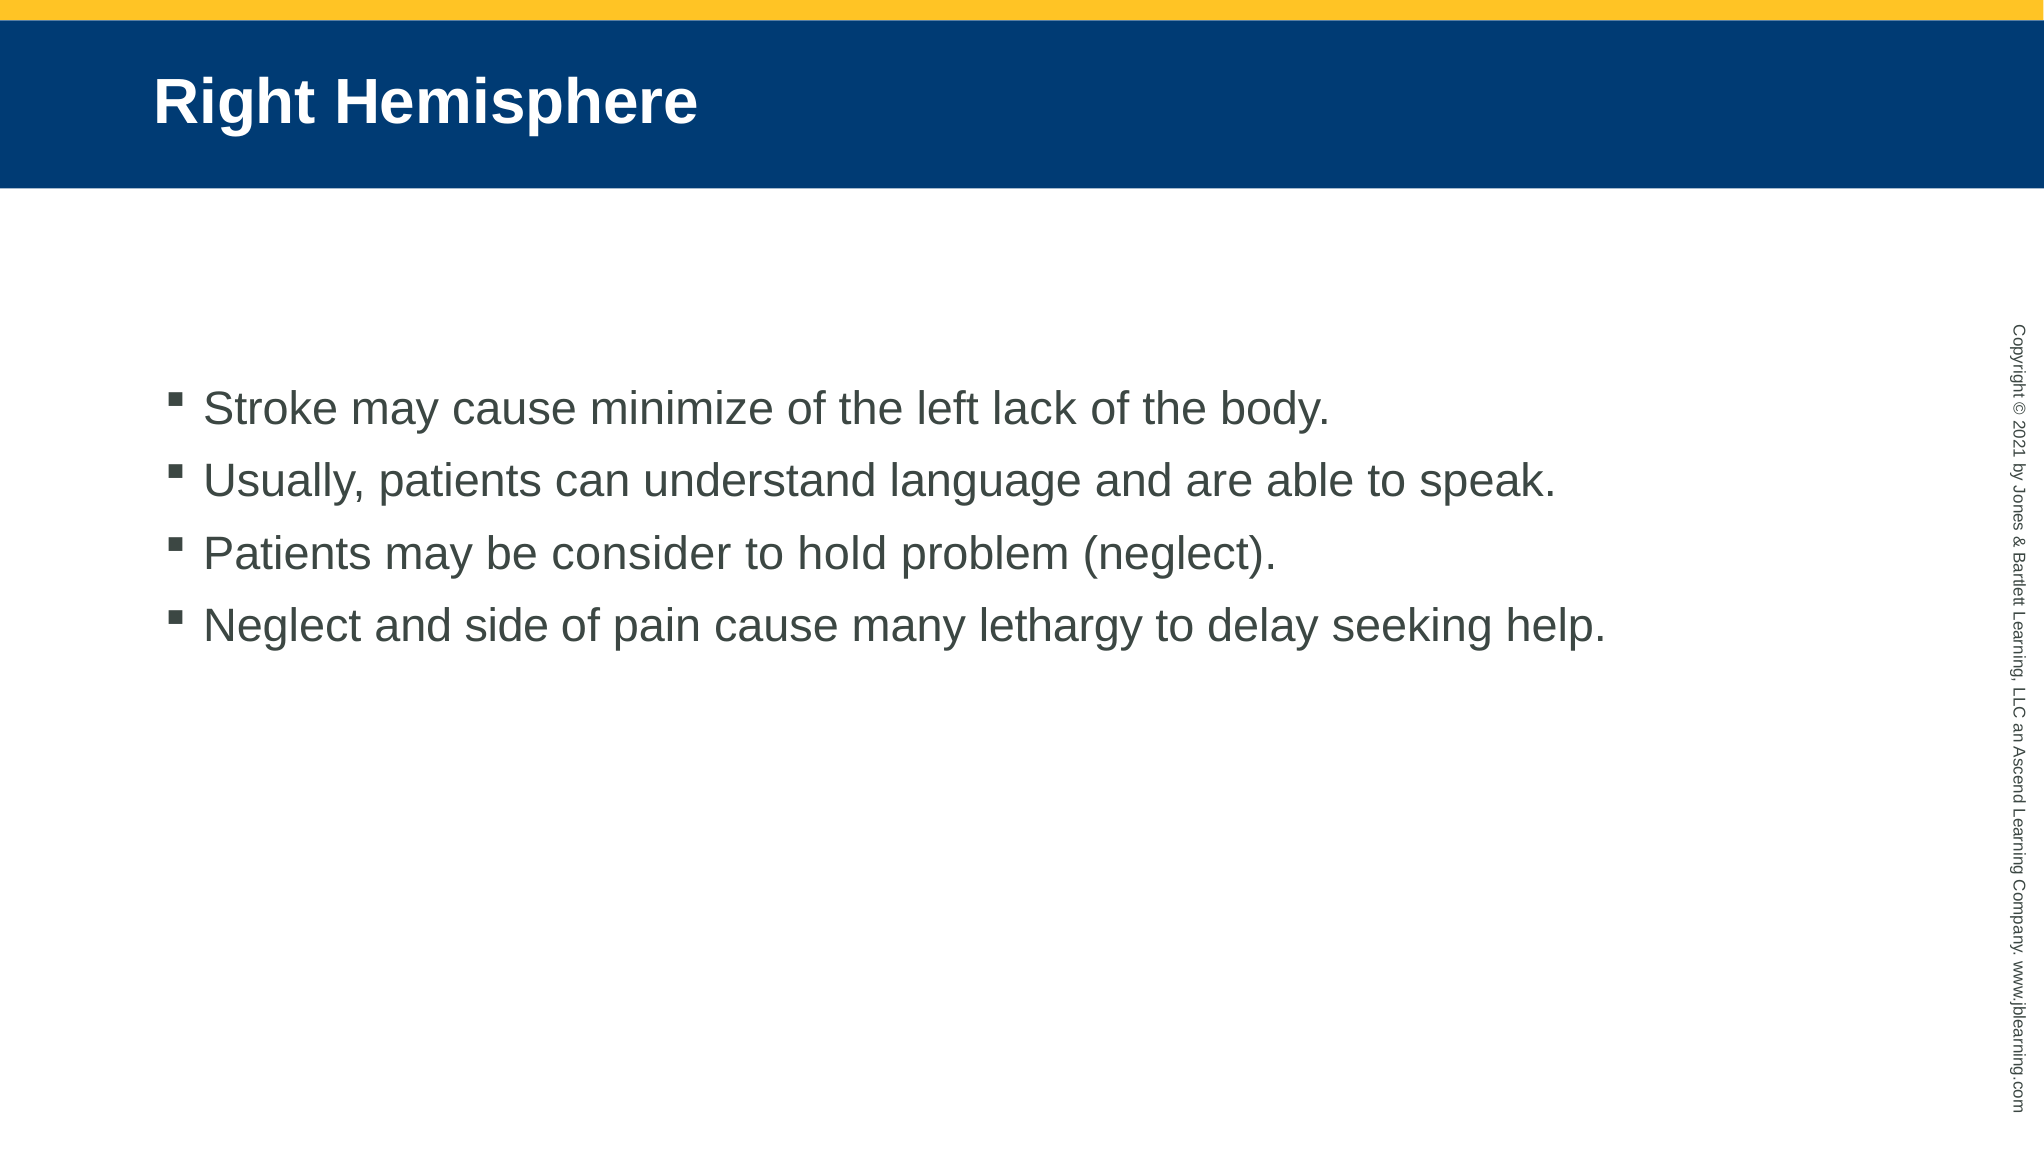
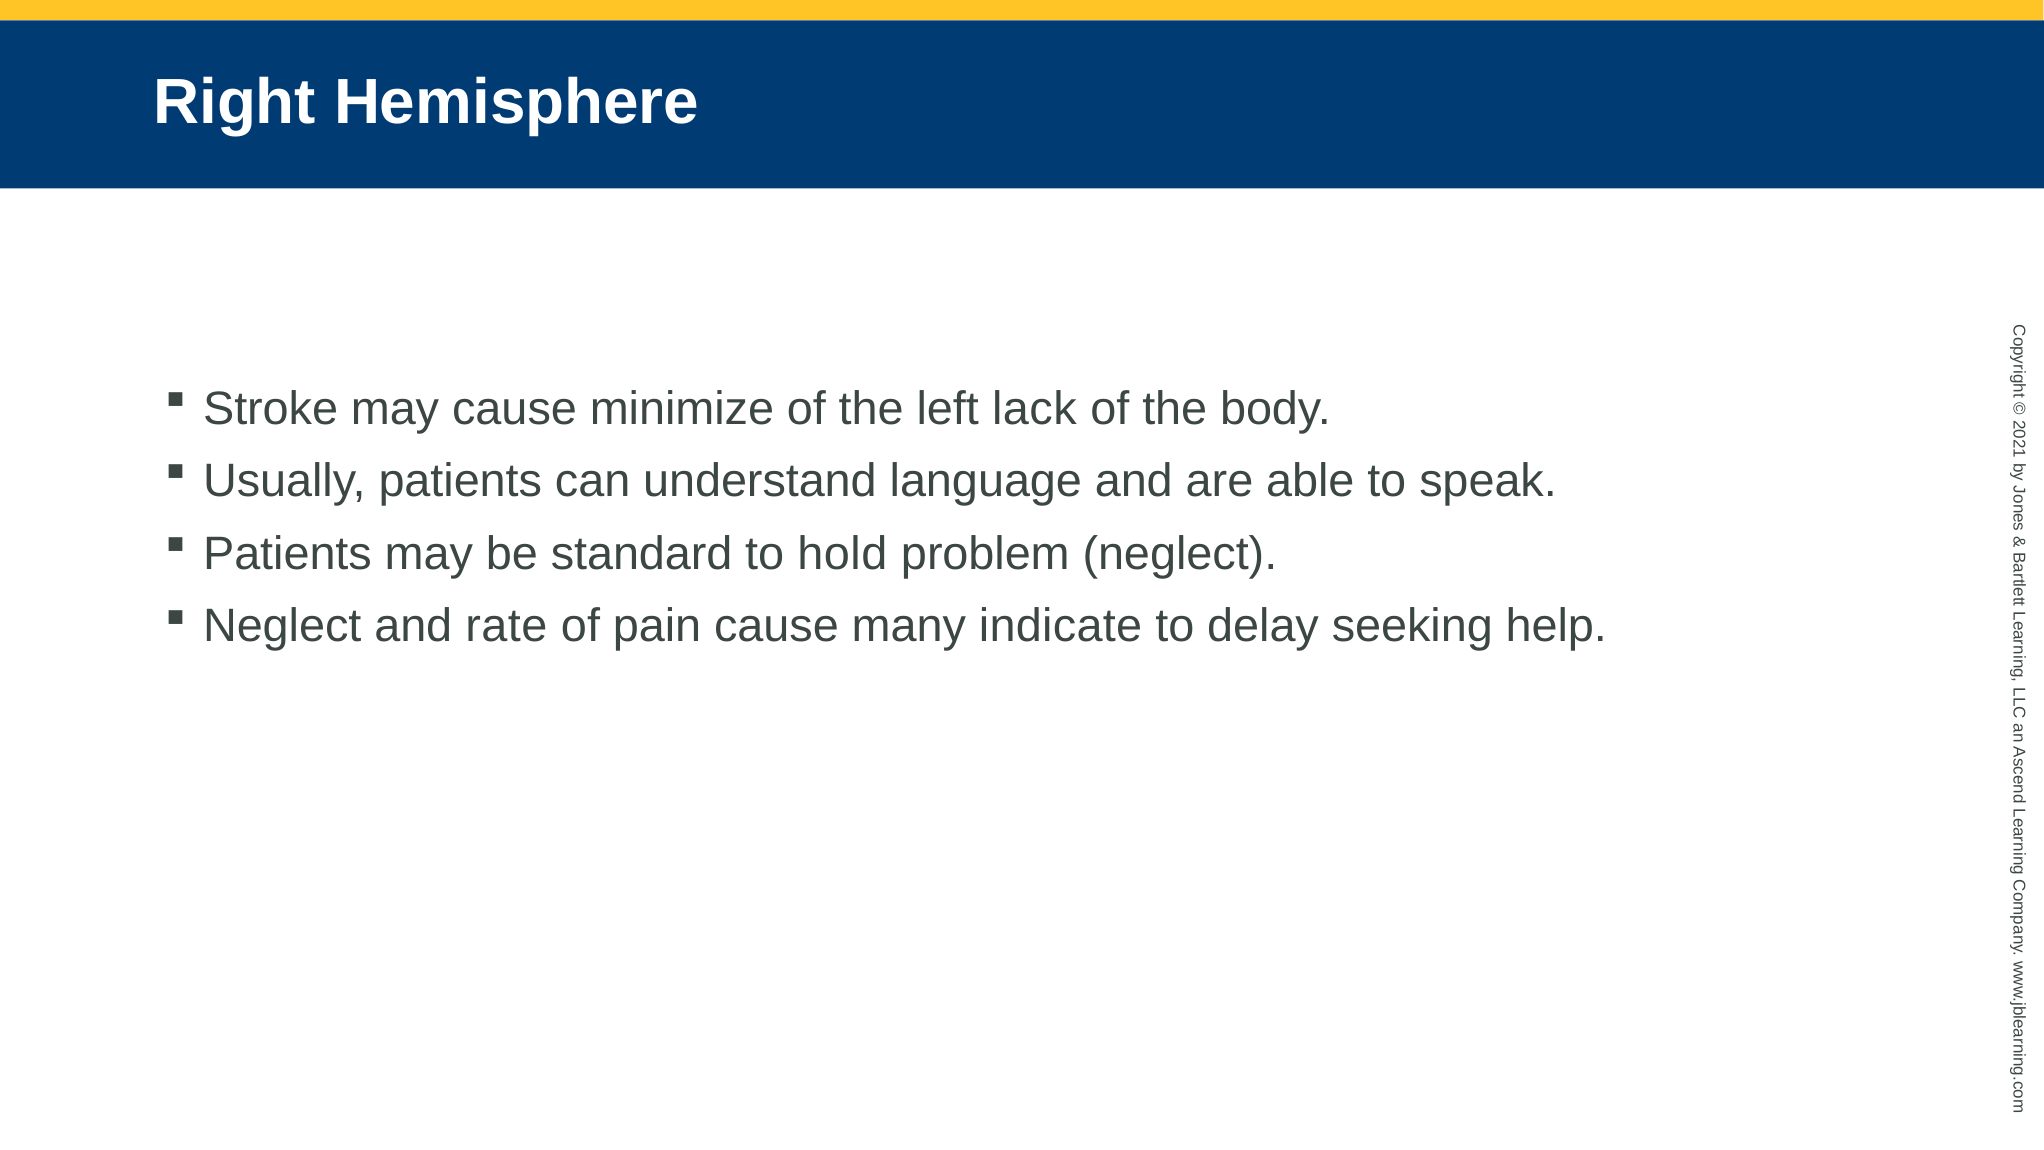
consider: consider -> standard (642, 554)
side: side -> rate (506, 626)
lethargy: lethargy -> indicate (1061, 626)
